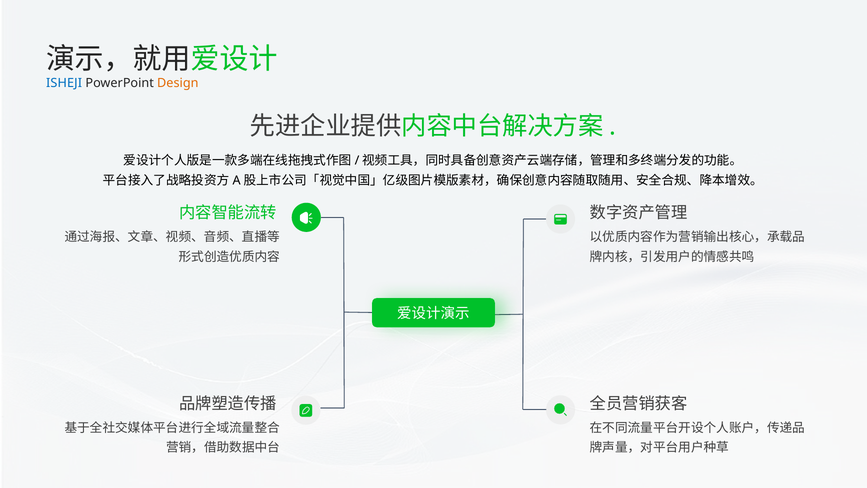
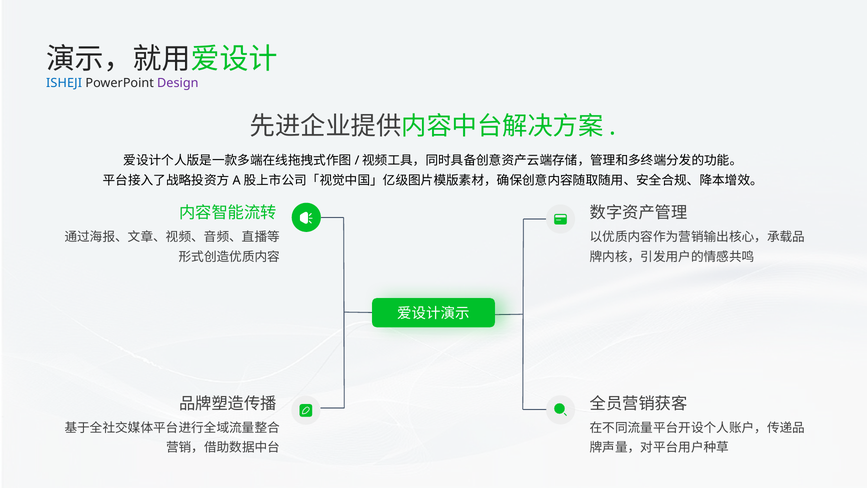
Design colour: orange -> purple (178, 83)
